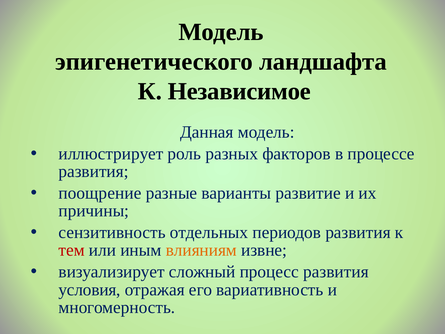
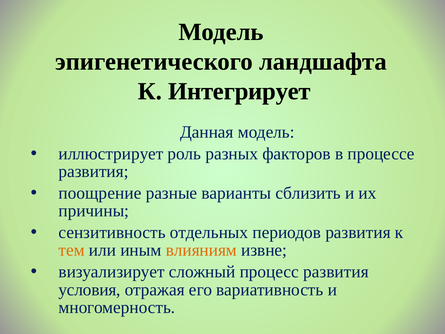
Независимое: Независимое -> Интегрирует (239, 91)
развитие: развитие -> сблизить (308, 193)
тем colour: red -> orange (72, 250)
